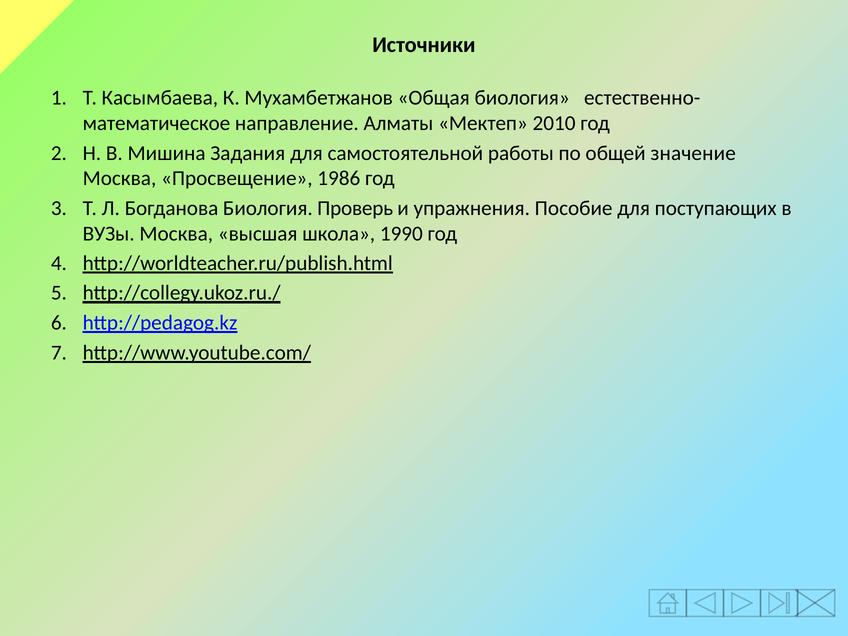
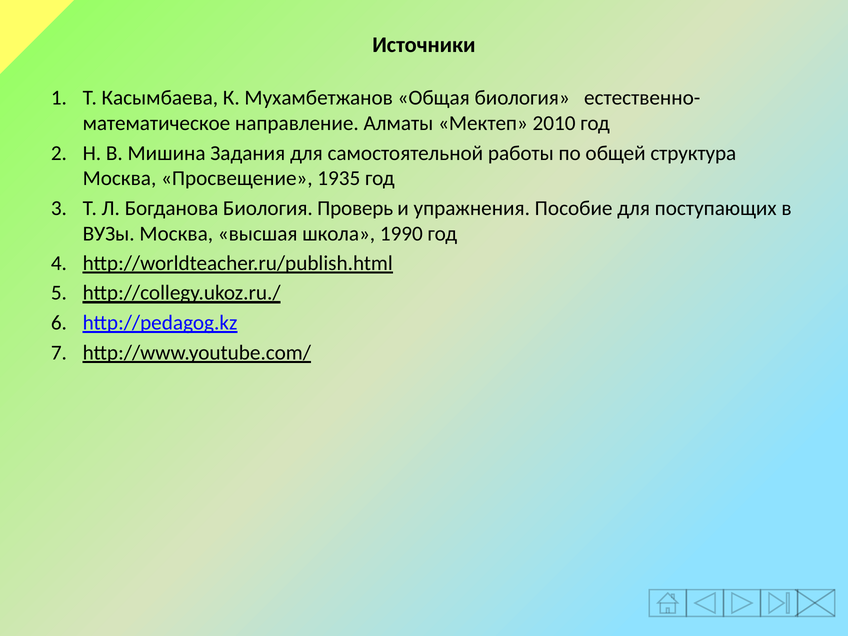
значение: значение -> структура (693, 153)
1986: 1986 -> 1935 (339, 178)
